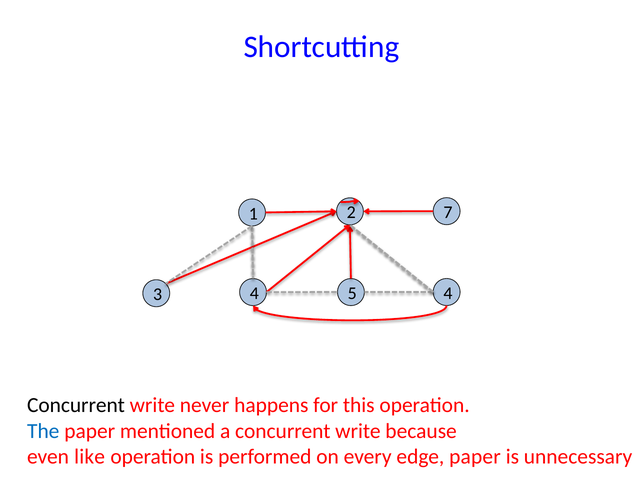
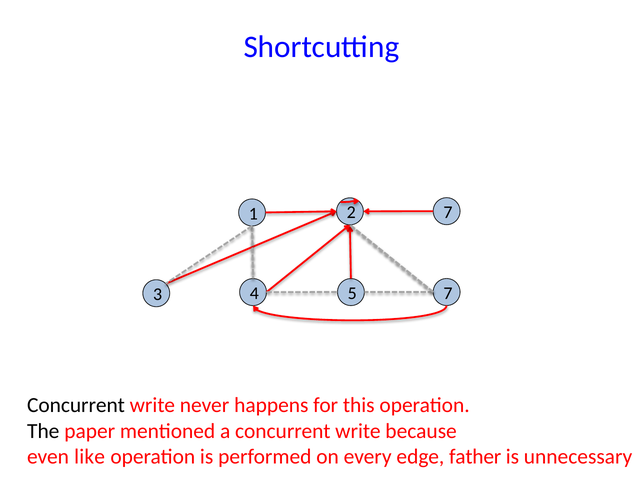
4: 4 -> 7 (448, 293)
The colour: blue -> black (43, 430)
edge paper: paper -> father (475, 456)
